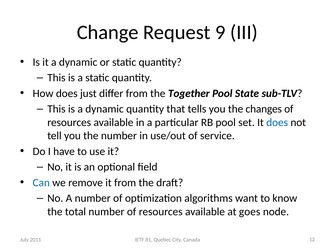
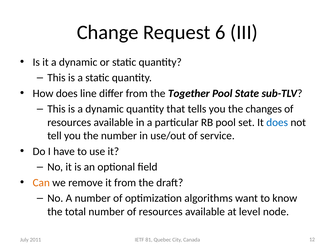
9: 9 -> 6 (220, 32)
just: just -> line (88, 93)
Can colour: blue -> orange (41, 183)
goes: goes -> level (250, 212)
